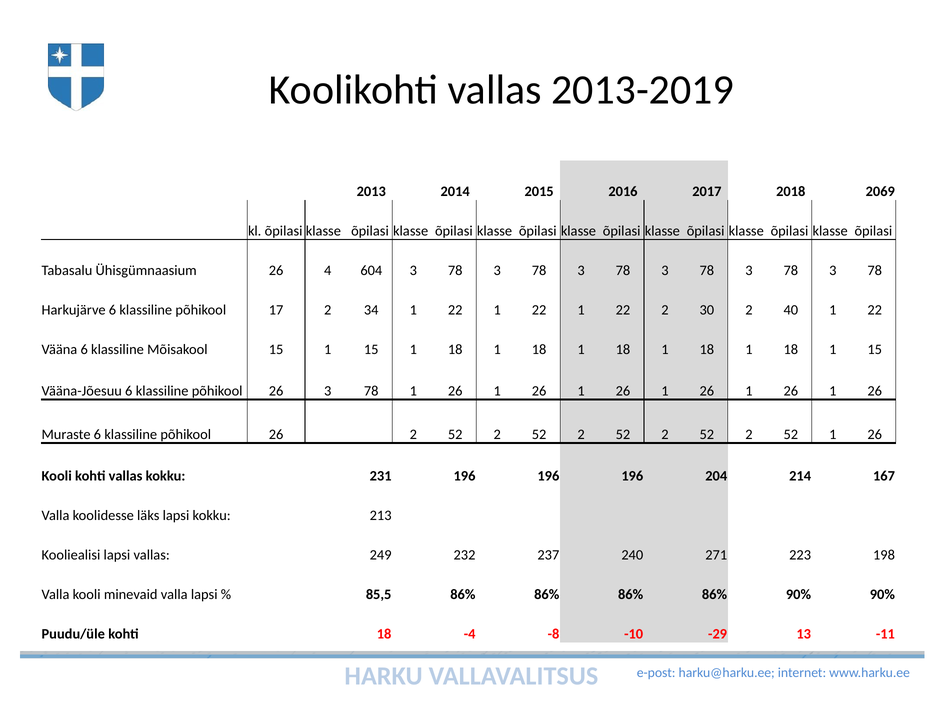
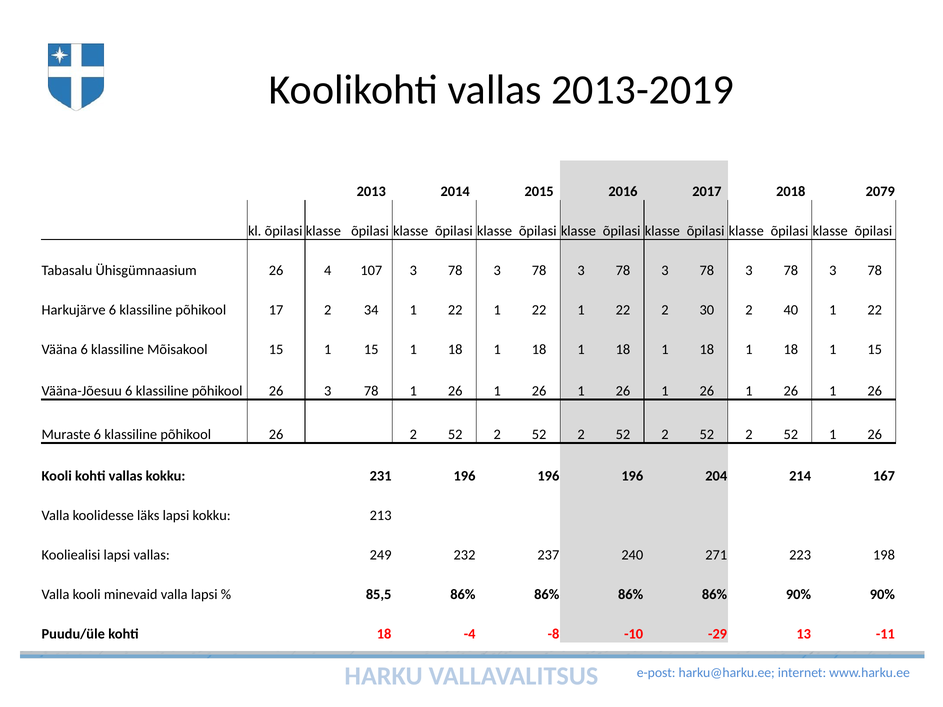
2069: 2069 -> 2079 (880, 191)
604: 604 -> 107 (371, 270)
